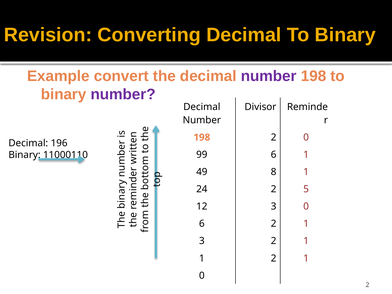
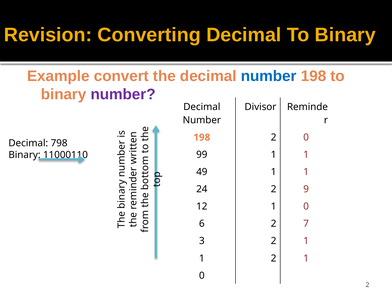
number colour: purple -> blue (269, 76)
196: 196 -> 798 (59, 143)
99 6: 6 -> 1 (274, 155)
49 8: 8 -> 1 (274, 172)
5: 5 -> 9 (306, 189)
12 3: 3 -> 1 (274, 206)
6 2 1: 1 -> 7 (306, 224)
